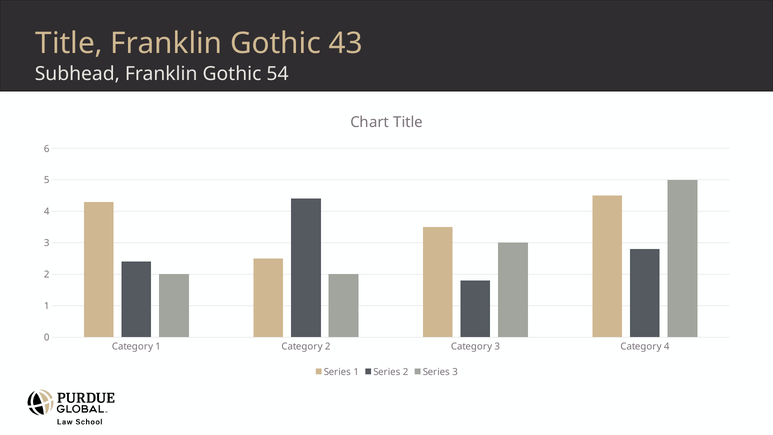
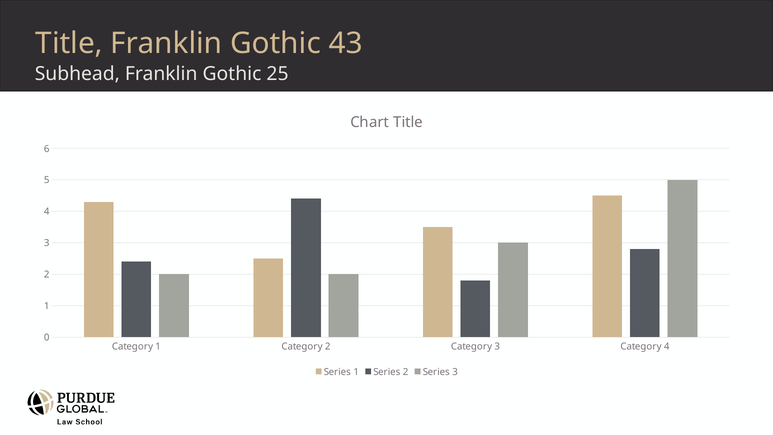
54: 54 -> 25 (278, 74)
